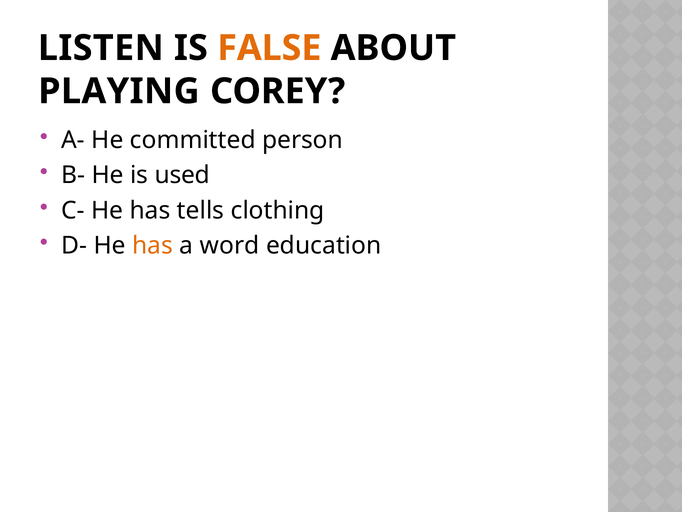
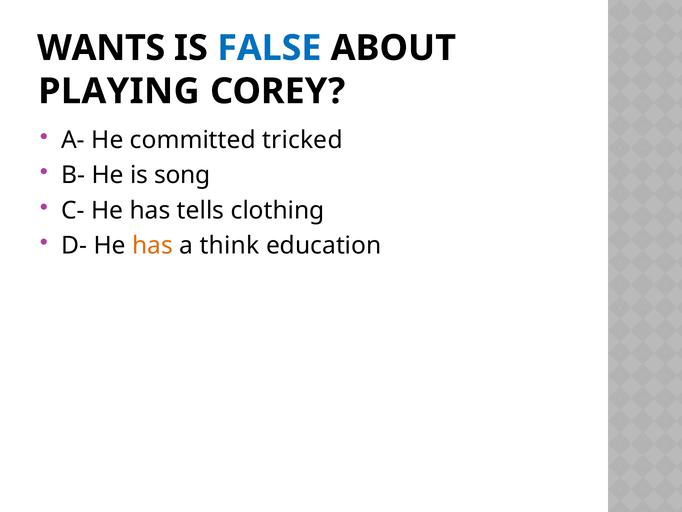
LISTEN: LISTEN -> WANTS (101, 48)
FALSE colour: orange -> blue (269, 48)
person: person -> tricked (302, 140)
used: used -> song (182, 175)
word: word -> think (229, 246)
